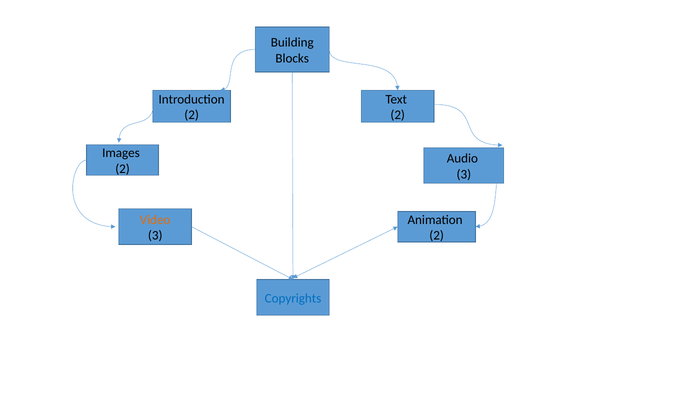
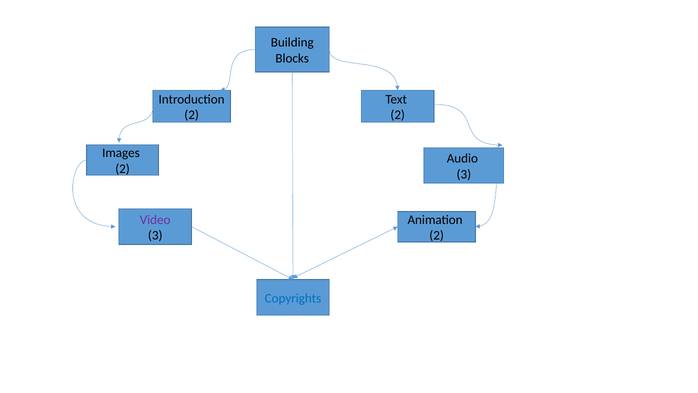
Video colour: orange -> purple (155, 220)
